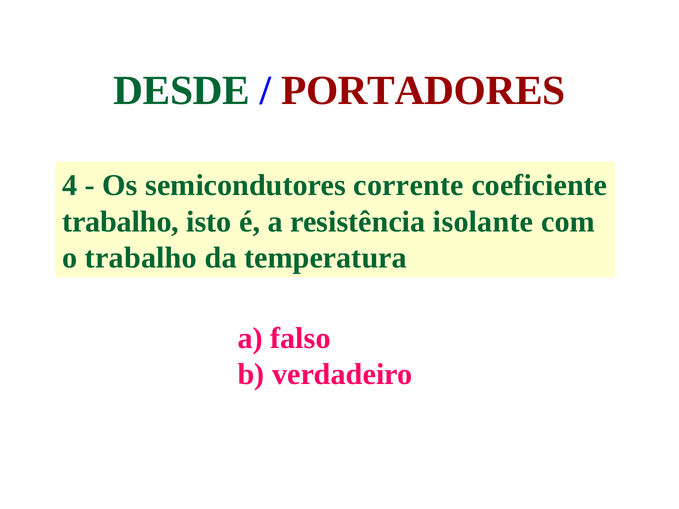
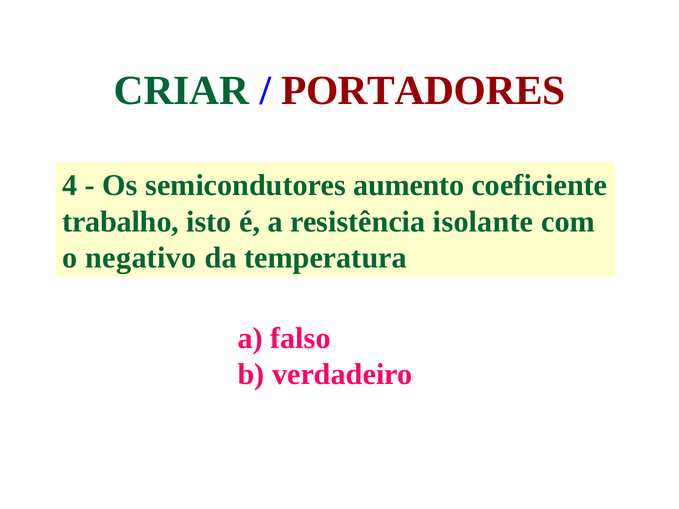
DESDE: DESDE -> CRIAR (181, 91)
corrente: corrente -> aumento (409, 186)
o trabalho: trabalho -> negativo (141, 258)
